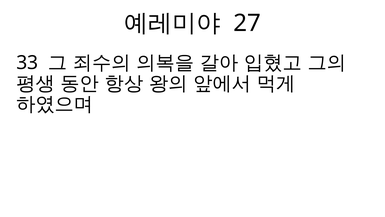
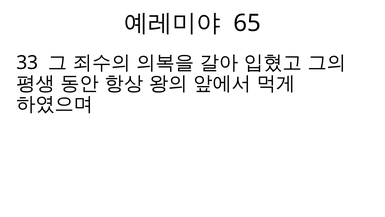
27: 27 -> 65 (247, 23)
